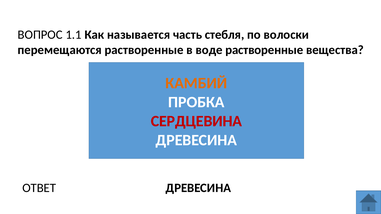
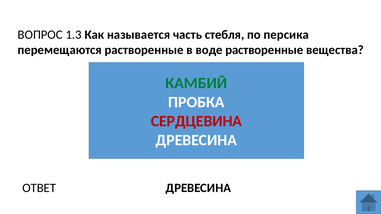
1.1: 1.1 -> 1.3 (74, 35)
волоски: волоски -> персика (286, 35)
КАМБИЙ colour: orange -> green (196, 83)
